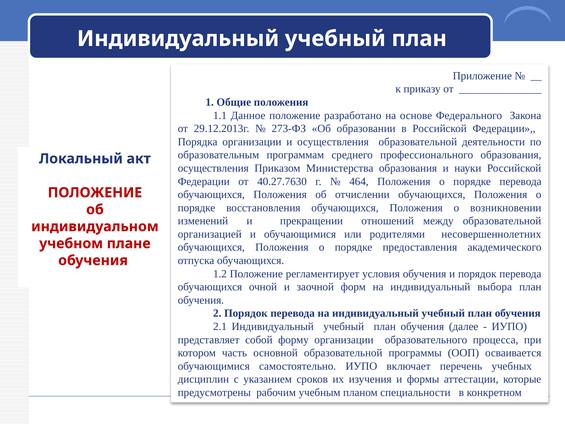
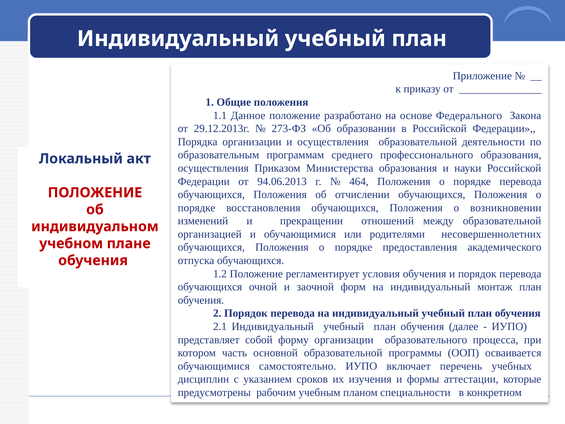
40.27.7630: 40.27.7630 -> 94.06.2013 (282, 181)
выбора: выбора -> монтаж (495, 287)
